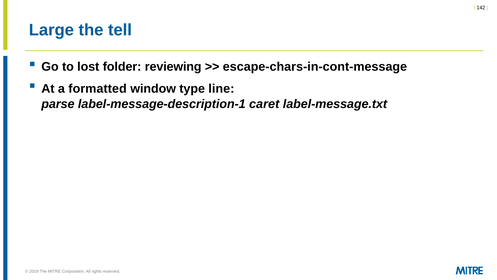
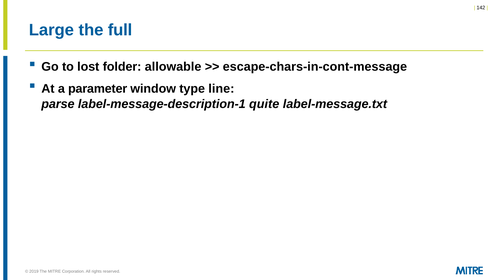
tell: tell -> full (120, 30)
reviewing: reviewing -> allowable (173, 67)
formatted: formatted -> parameter (98, 88)
caret: caret -> quite (264, 104)
